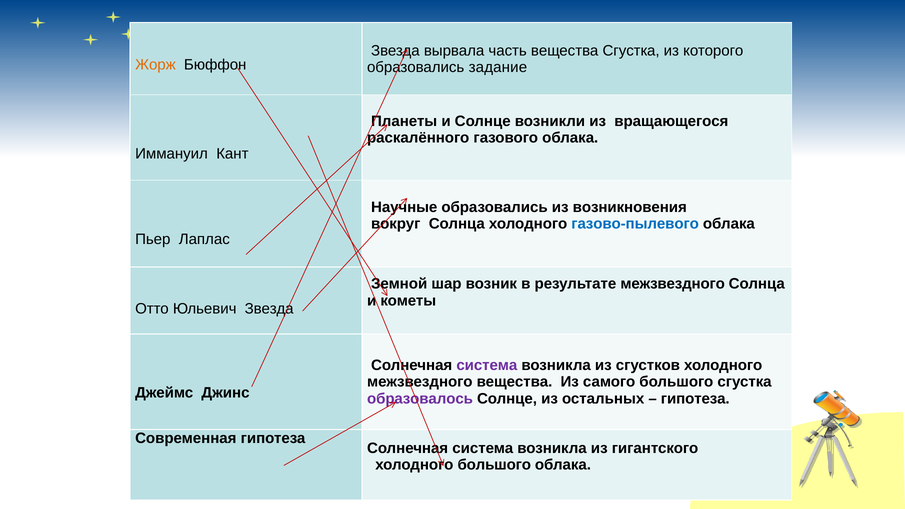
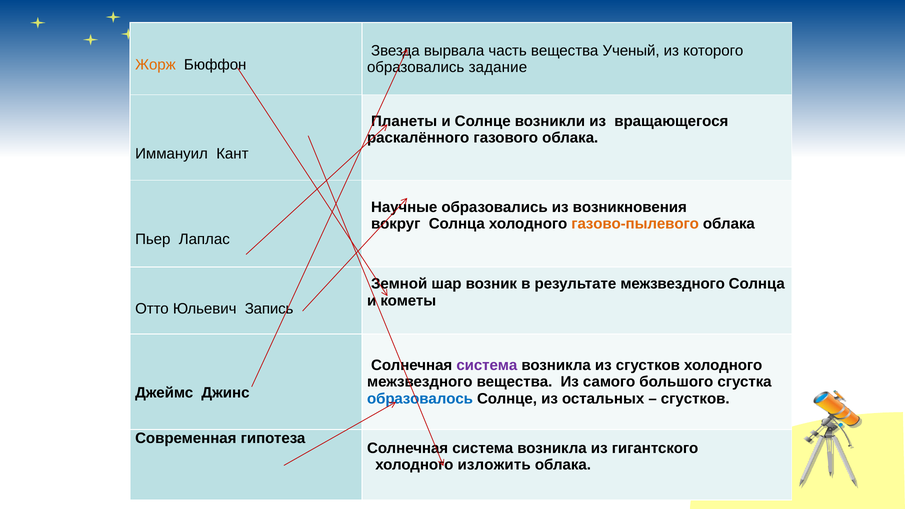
вещества Сгустка: Сгустка -> Ученый (631, 51)
газово-пылевого colour: blue -> orange (635, 224)
Юльевич Звезда: Звезда -> Запись (269, 309)
образовалось colour: purple -> blue (420, 399)
гипотеза: гипотеза -> сгустков (695, 399)
холодного большого: большого -> изложить (494, 465)
